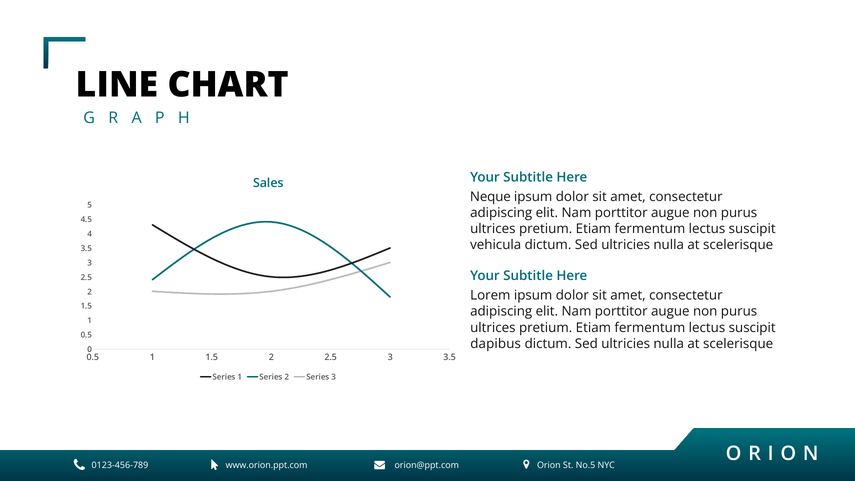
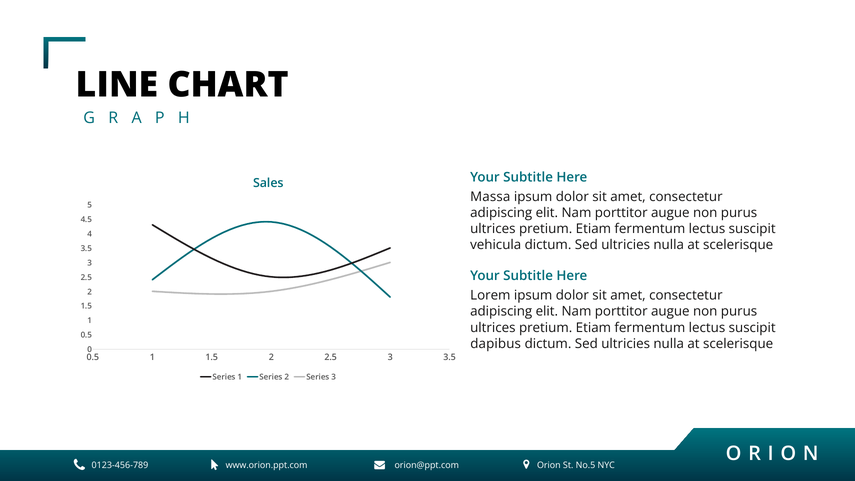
Neque: Neque -> Massa (490, 197)
